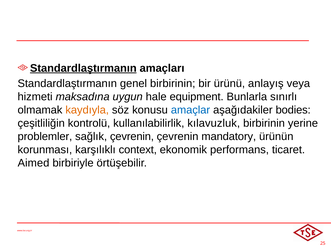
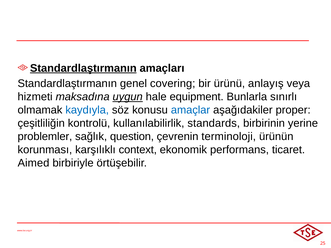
genel birbirinin: birbirinin -> covering (173, 84)
uygun underline: none -> present (128, 97)
kaydıyla colour: orange -> blue (87, 110)
bodies: bodies -> proper (293, 110)
kılavuzluk: kılavuzluk -> standards (214, 123)
sağlık çevrenin: çevrenin -> question (132, 137)
mandatory: mandatory -> terminoloji (229, 137)
